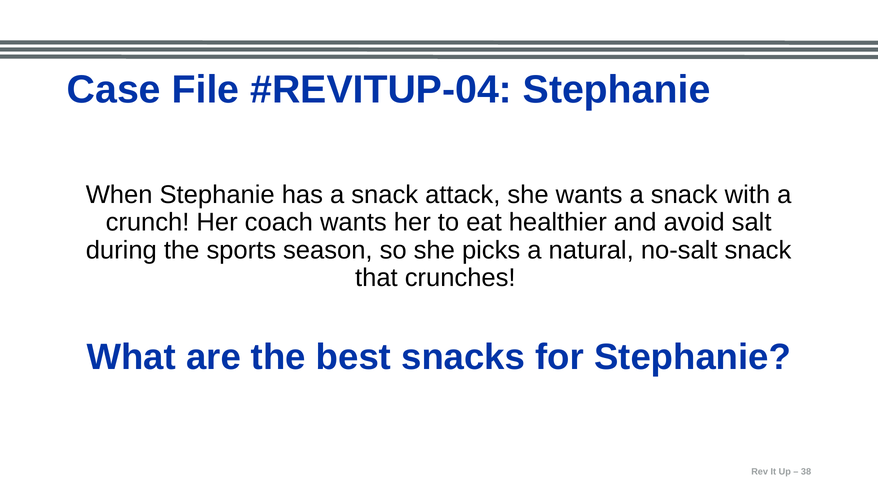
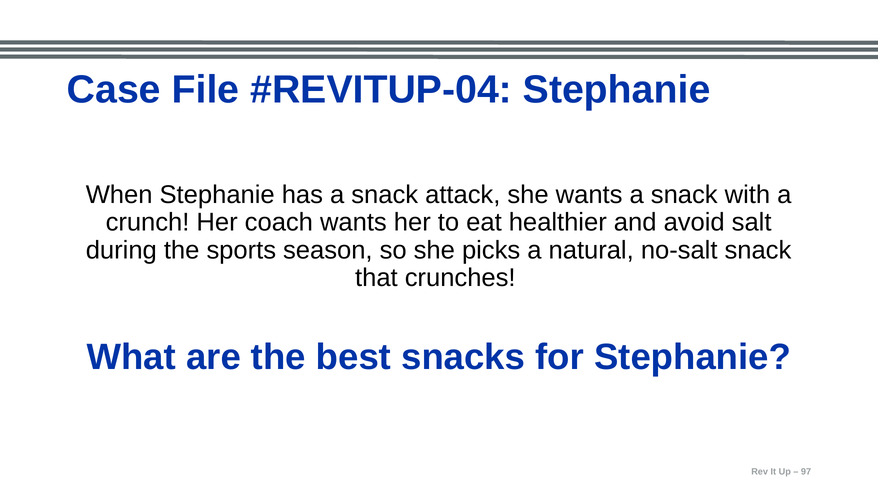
38: 38 -> 97 (806, 472)
